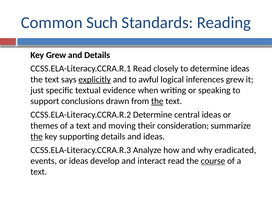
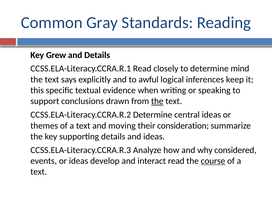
Such: Such -> Gray (102, 23)
determine ideas: ideas -> mind (240, 69)
explicitly underline: present -> none (95, 79)
inferences grew: grew -> keep (235, 79)
just: just -> this (37, 90)
the underline: present -> none (37, 136)
eradicated: eradicated -> considered (235, 150)
